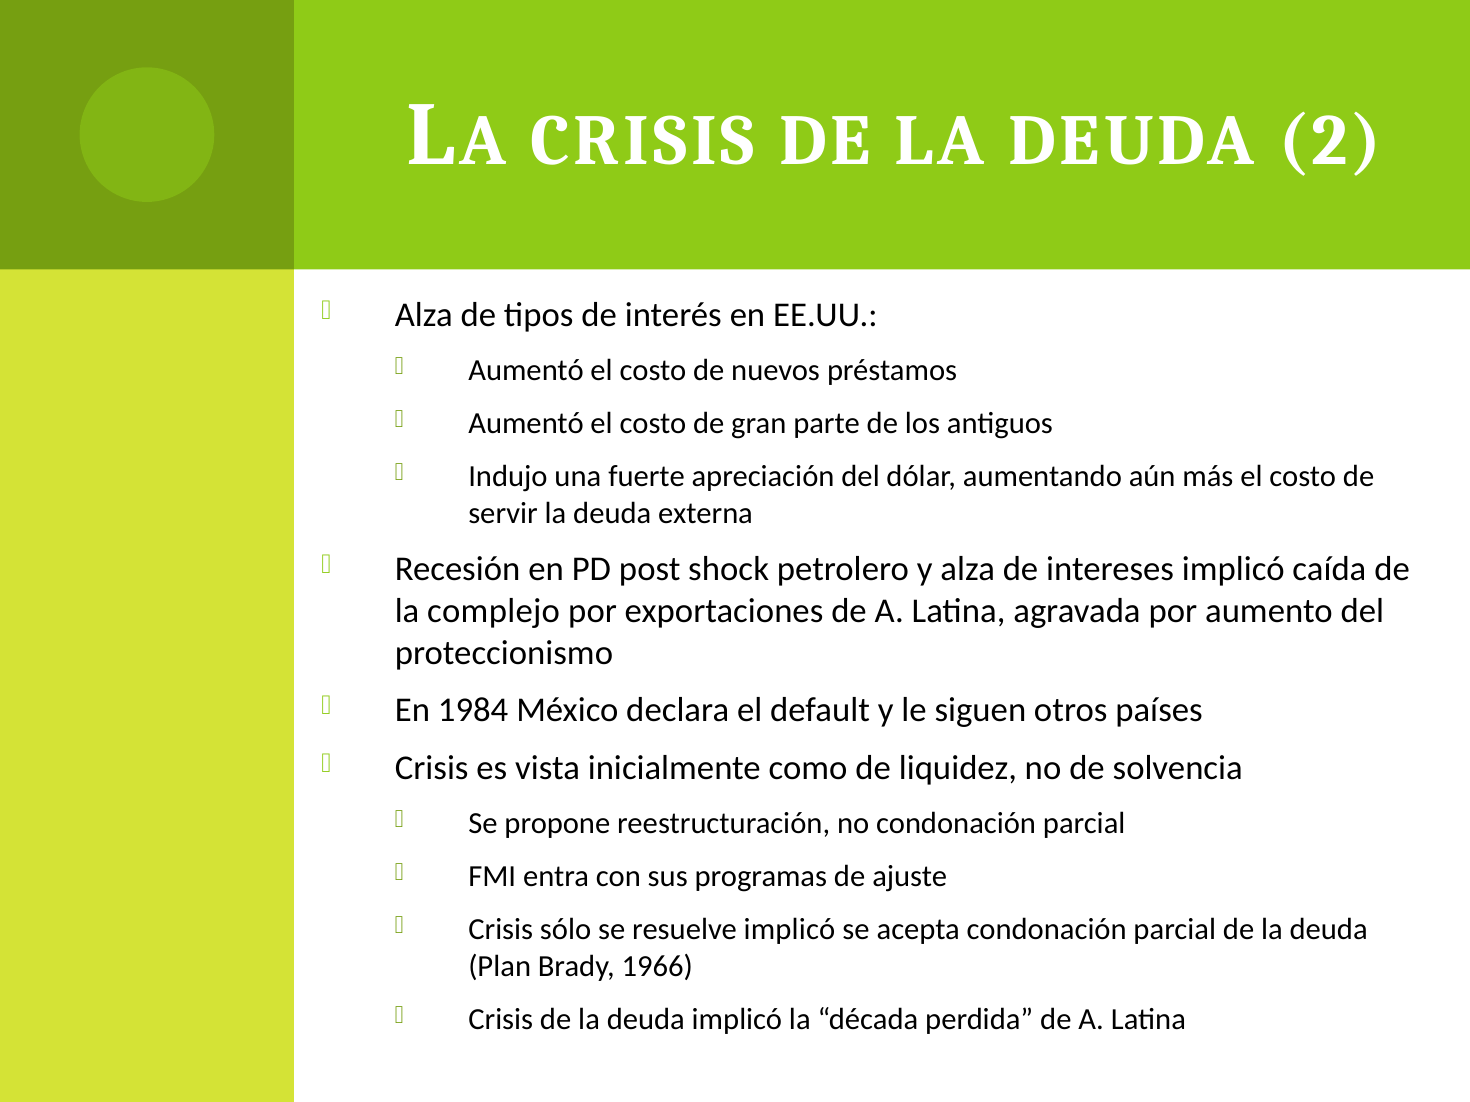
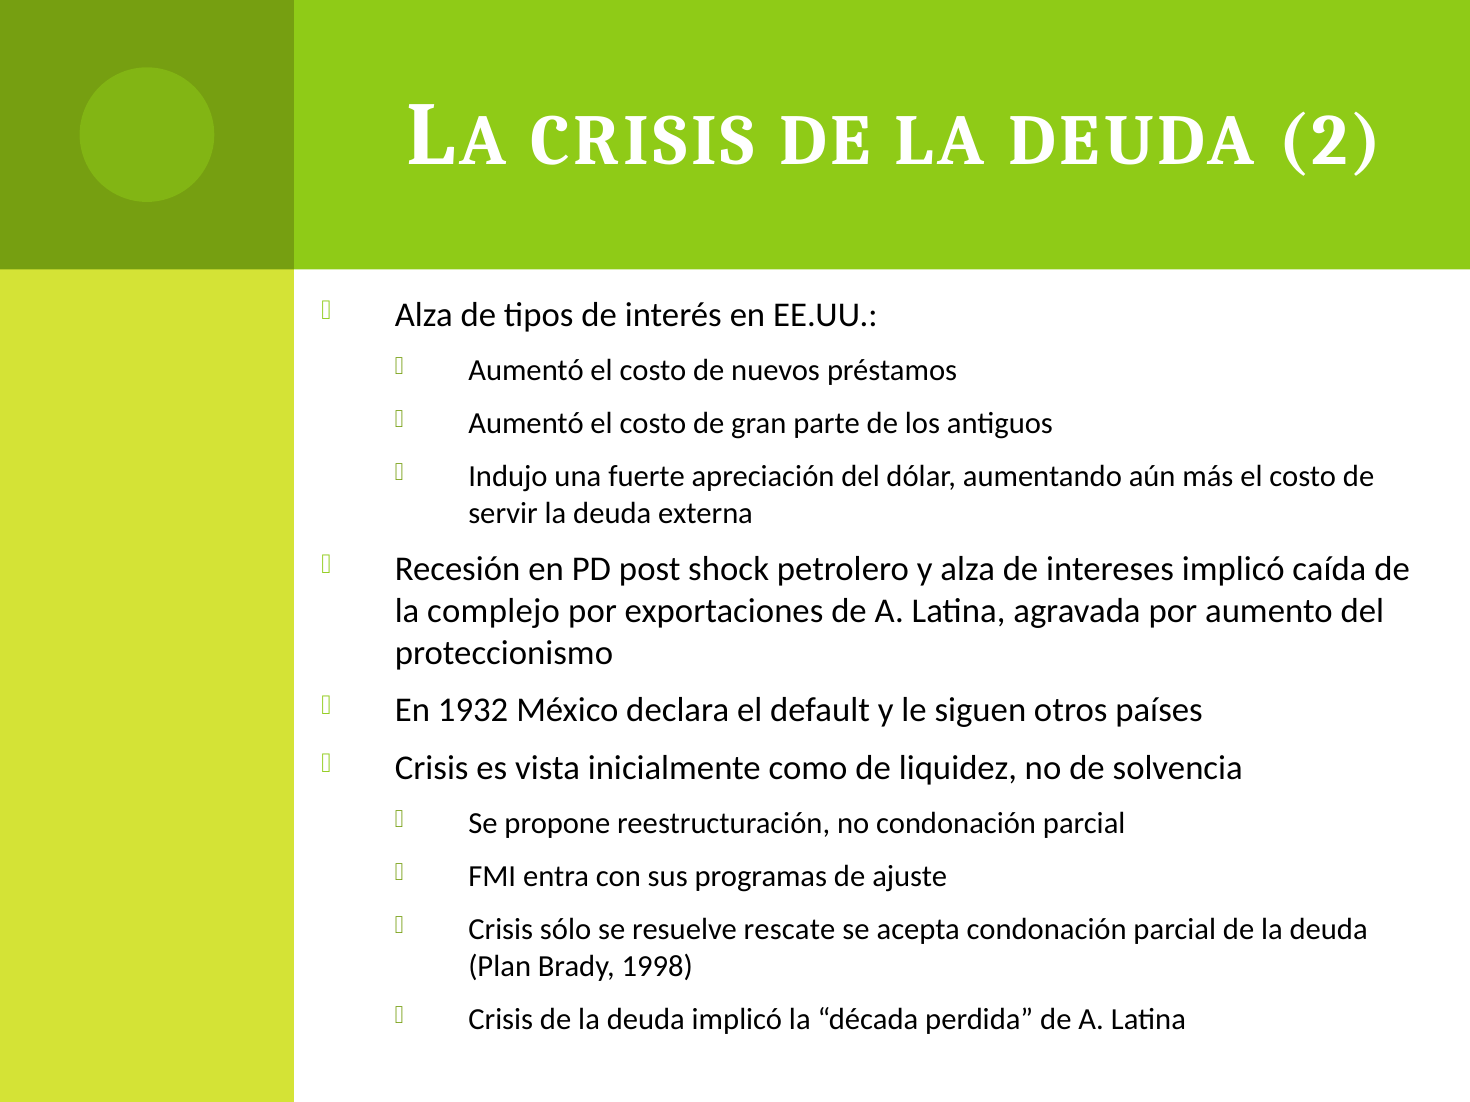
1984: 1984 -> 1932 (473, 711)
resuelve implicó: implicó -> rescate (789, 930)
1966: 1966 -> 1998 (657, 967)
